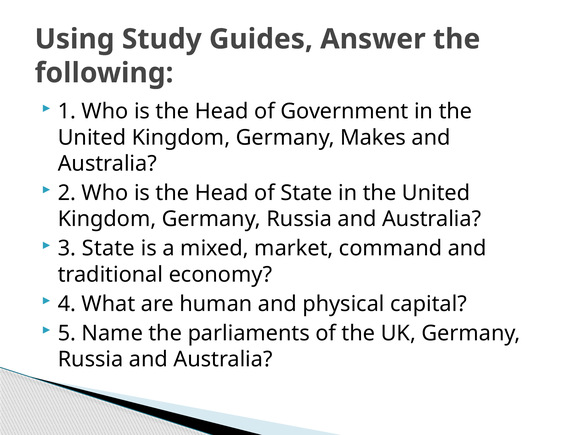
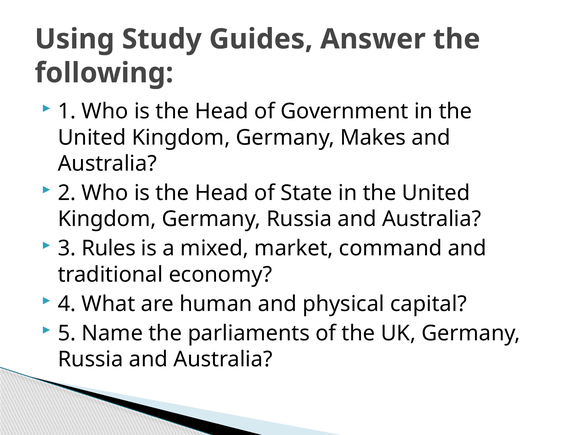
3 State: State -> Rules (109, 248)
